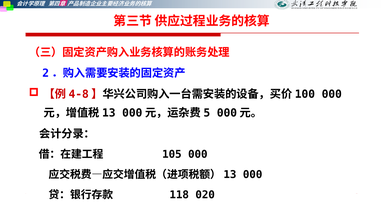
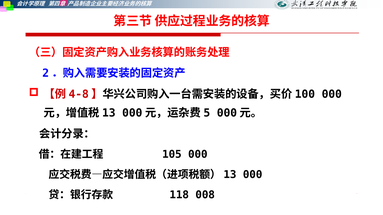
020: 020 -> 008 (205, 195)
